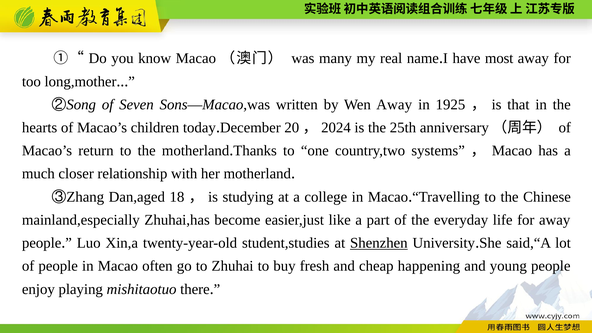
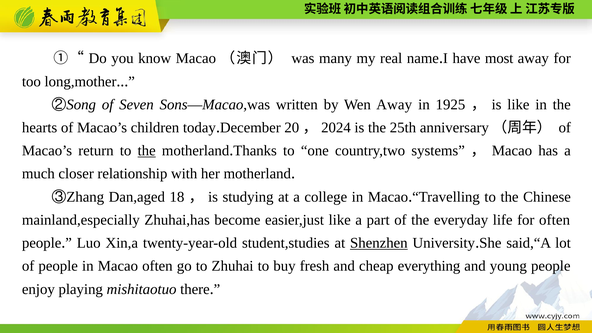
is that: that -> like (518, 105)
the underline: none -> present (147, 151)
for away: away -> often (555, 220)
happening: happening -> everything (429, 266)
